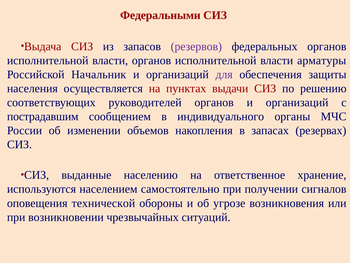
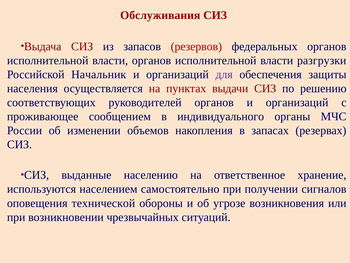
Федеральными: Федеральными -> Обслуживания (160, 15)
резервов colour: purple -> red (196, 46)
арматуры: арматуры -> разгрузки (322, 60)
пострадавшим: пострадавшим -> проживающее (43, 116)
